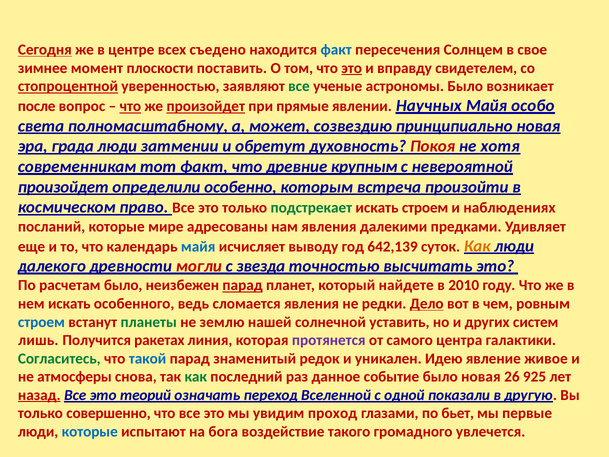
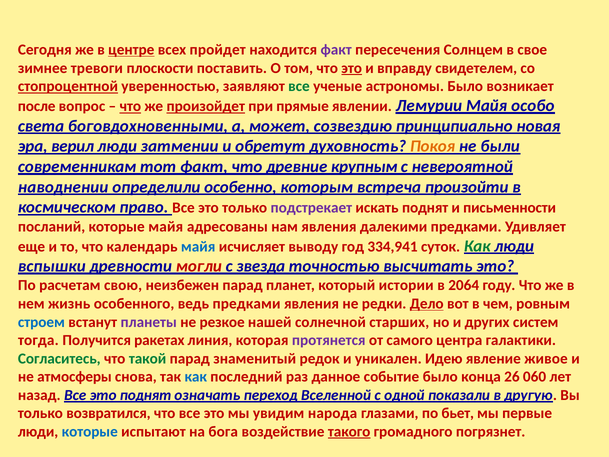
Сегодня underline: present -> none (45, 50)
центре underline: none -> present (131, 50)
съедено: съедено -> пройдет (218, 50)
факт colour: blue -> purple (336, 50)
момент: момент -> тревоги (97, 68)
Научных: Научных -> Лемурии (429, 106)
полномасштабному: полномасштабному -> боговдохновенными (148, 126)
града: града -> верил (73, 146)
Покоя colour: red -> orange (433, 146)
хотя: хотя -> были (500, 146)
произойдет: произойдет -> наводнении (63, 187)
подстрекает colour: green -> purple (311, 208)
искать строем: строем -> поднят (425, 208)
наблюдениях: наблюдениях -> письменности (510, 208)
которые мире: мире -> майя (166, 226)
642,139: 642,139 -> 334,941 (392, 246)
Как colour: orange -> green (477, 246)
далекого: далекого -> вспышки (52, 266)
расчетам было: было -> свою (123, 285)
парад underline: present -> none (243, 285)
найдете: найдете -> истории (406, 285)
2010: 2010 -> 2064 (464, 285)
нем искать: искать -> жизнь (69, 304)
ведь сломается: сломается -> предками (247, 304)
планеты colour: green -> purple (149, 322)
землю: землю -> резкое (222, 322)
уставить: уставить -> старших (399, 322)
лишь: лишь -> тогда (38, 340)
такой colour: blue -> green (148, 358)
как colour: green -> blue (196, 377)
было новая: новая -> конца (481, 377)
925: 925 -> 060 (535, 377)
назад underline: present -> none (39, 395)
это теорий: теорий -> поднят (146, 395)
совершенно: совершенно -> возвратился (108, 413)
проход: проход -> народа (333, 413)
такого underline: none -> present (349, 431)
увлечется: увлечется -> погрязнет (491, 431)
